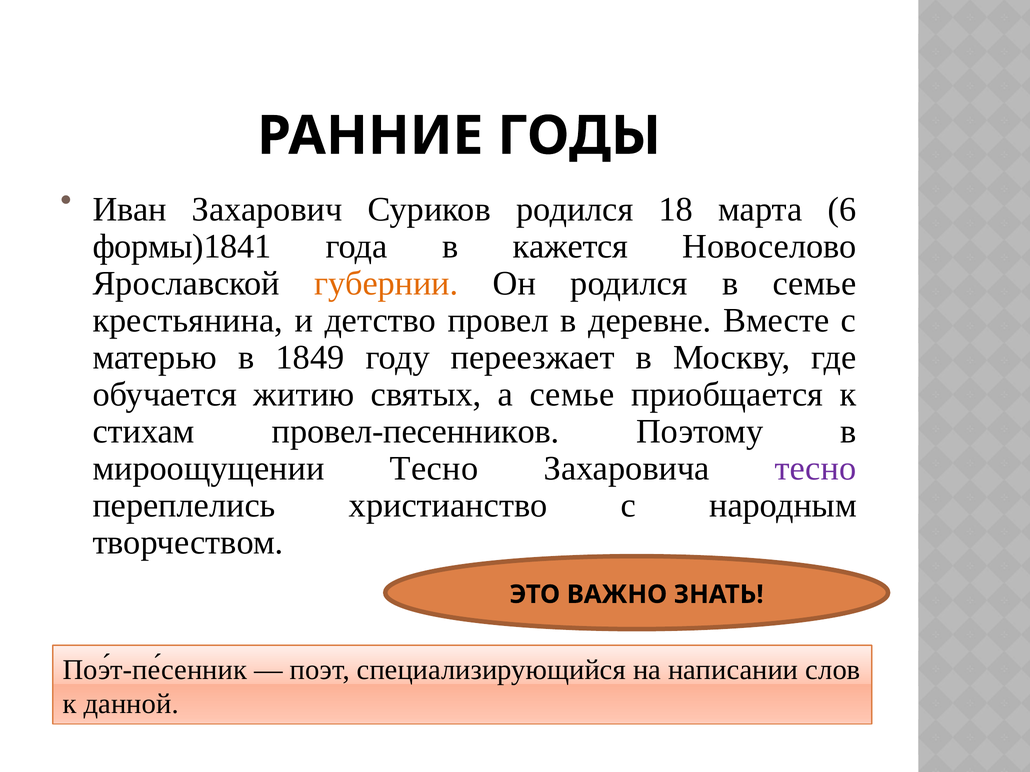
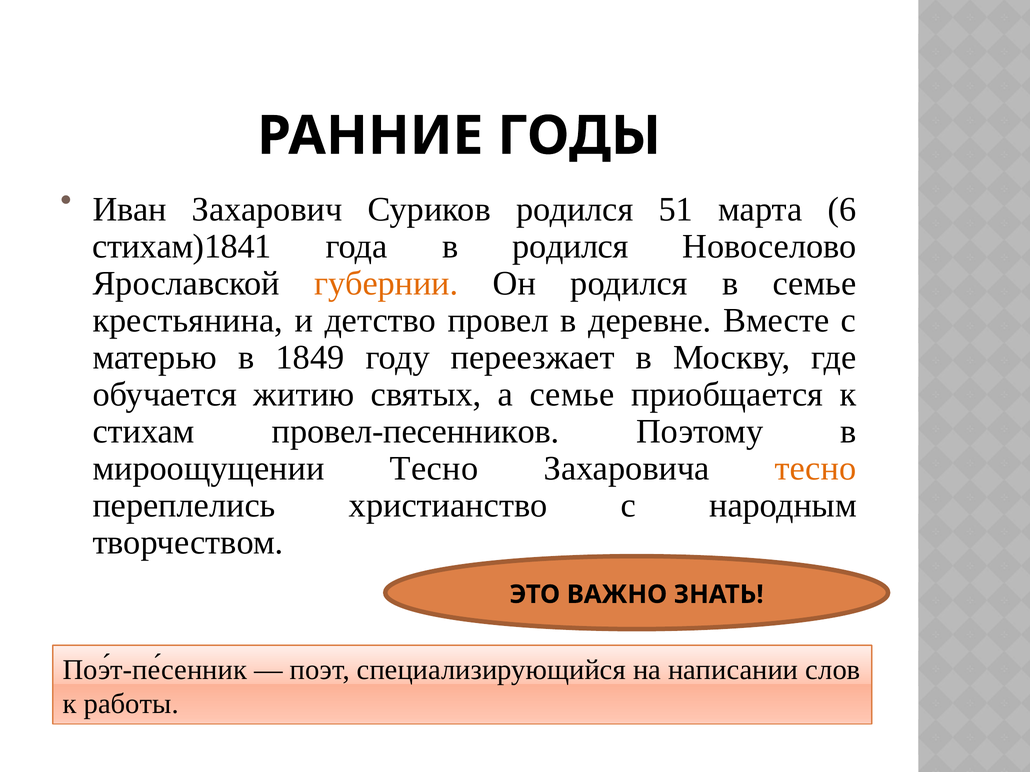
18: 18 -> 51 (676, 209)
формы)1841: формы)1841 -> стихам)1841 (182, 246)
в кажется: кажется -> родился (571, 246)
тесно colour: purple -> orange (816, 469)
данной: данной -> работы (131, 704)
